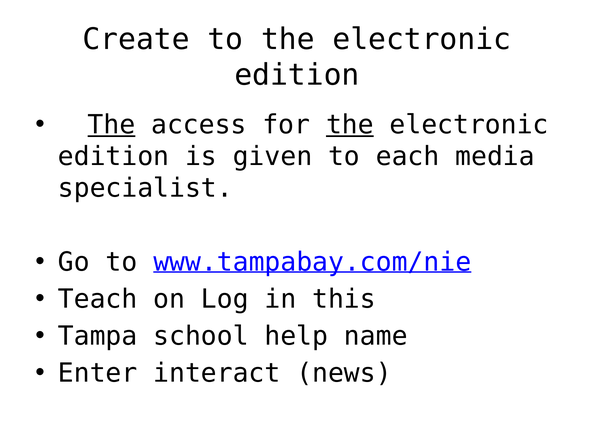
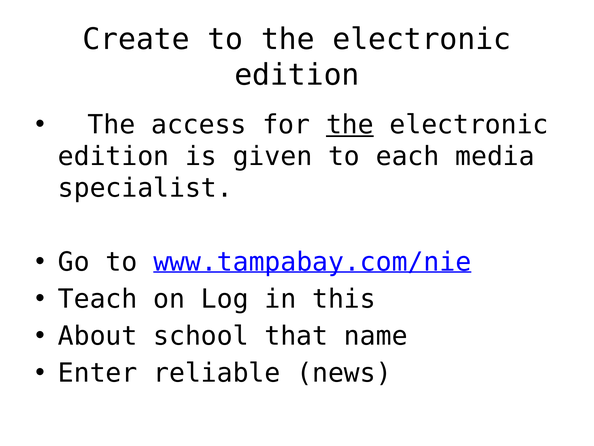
The underline: present -> none (111, 125)
Tampa: Tampa -> About (98, 336)
help: help -> that (296, 336)
interact: interact -> reliable (217, 373)
